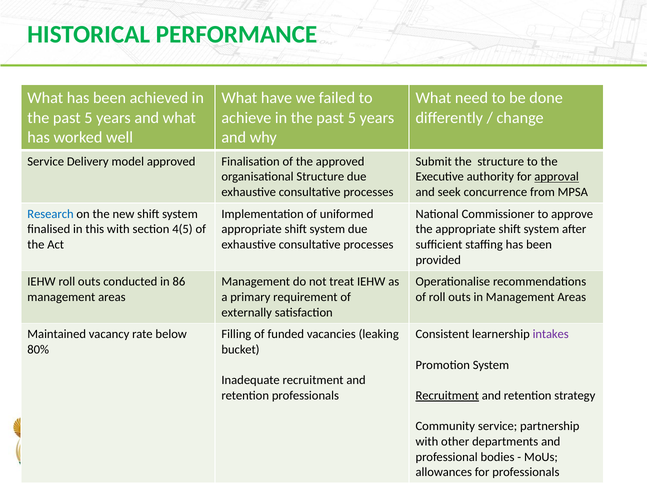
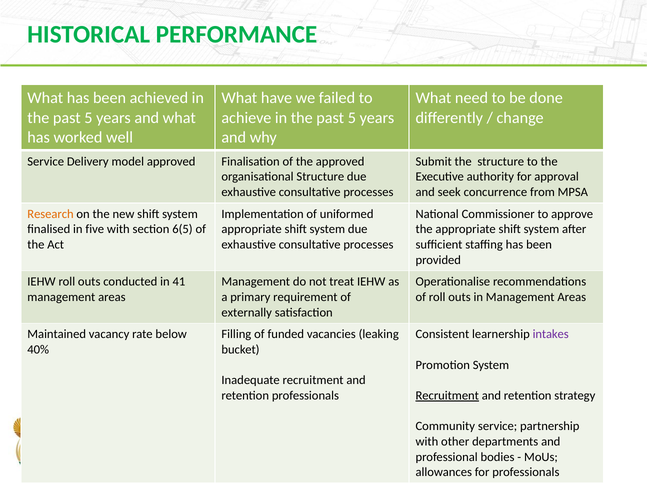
approval underline: present -> none (557, 177)
Research colour: blue -> orange (50, 214)
this: this -> five (95, 229)
4(5: 4(5 -> 6(5 (182, 229)
86: 86 -> 41 (179, 281)
80%: 80% -> 40% (38, 349)
